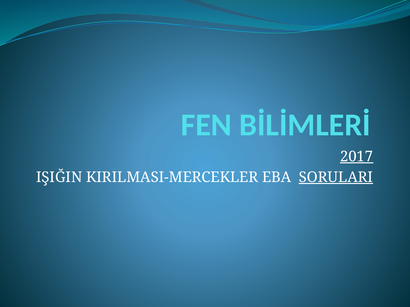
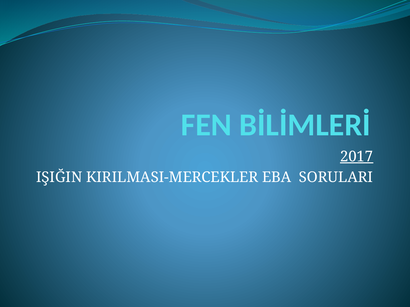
SORULARI underline: present -> none (336, 177)
